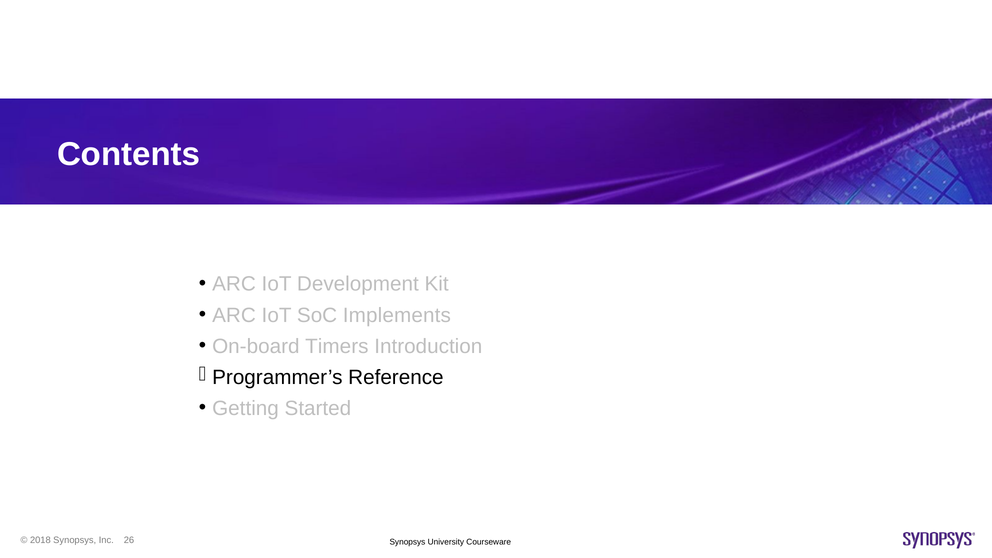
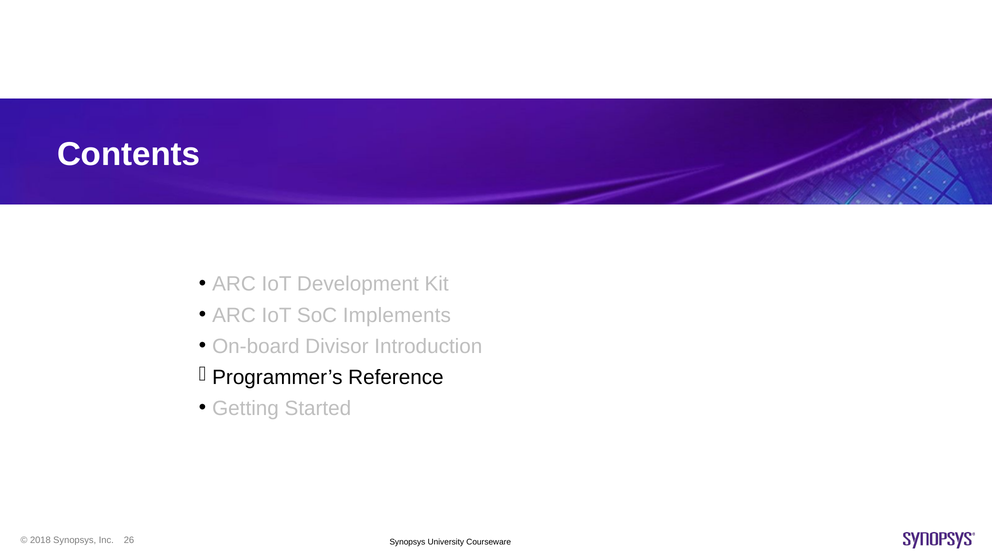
Timers: Timers -> Divisor (337, 346)
